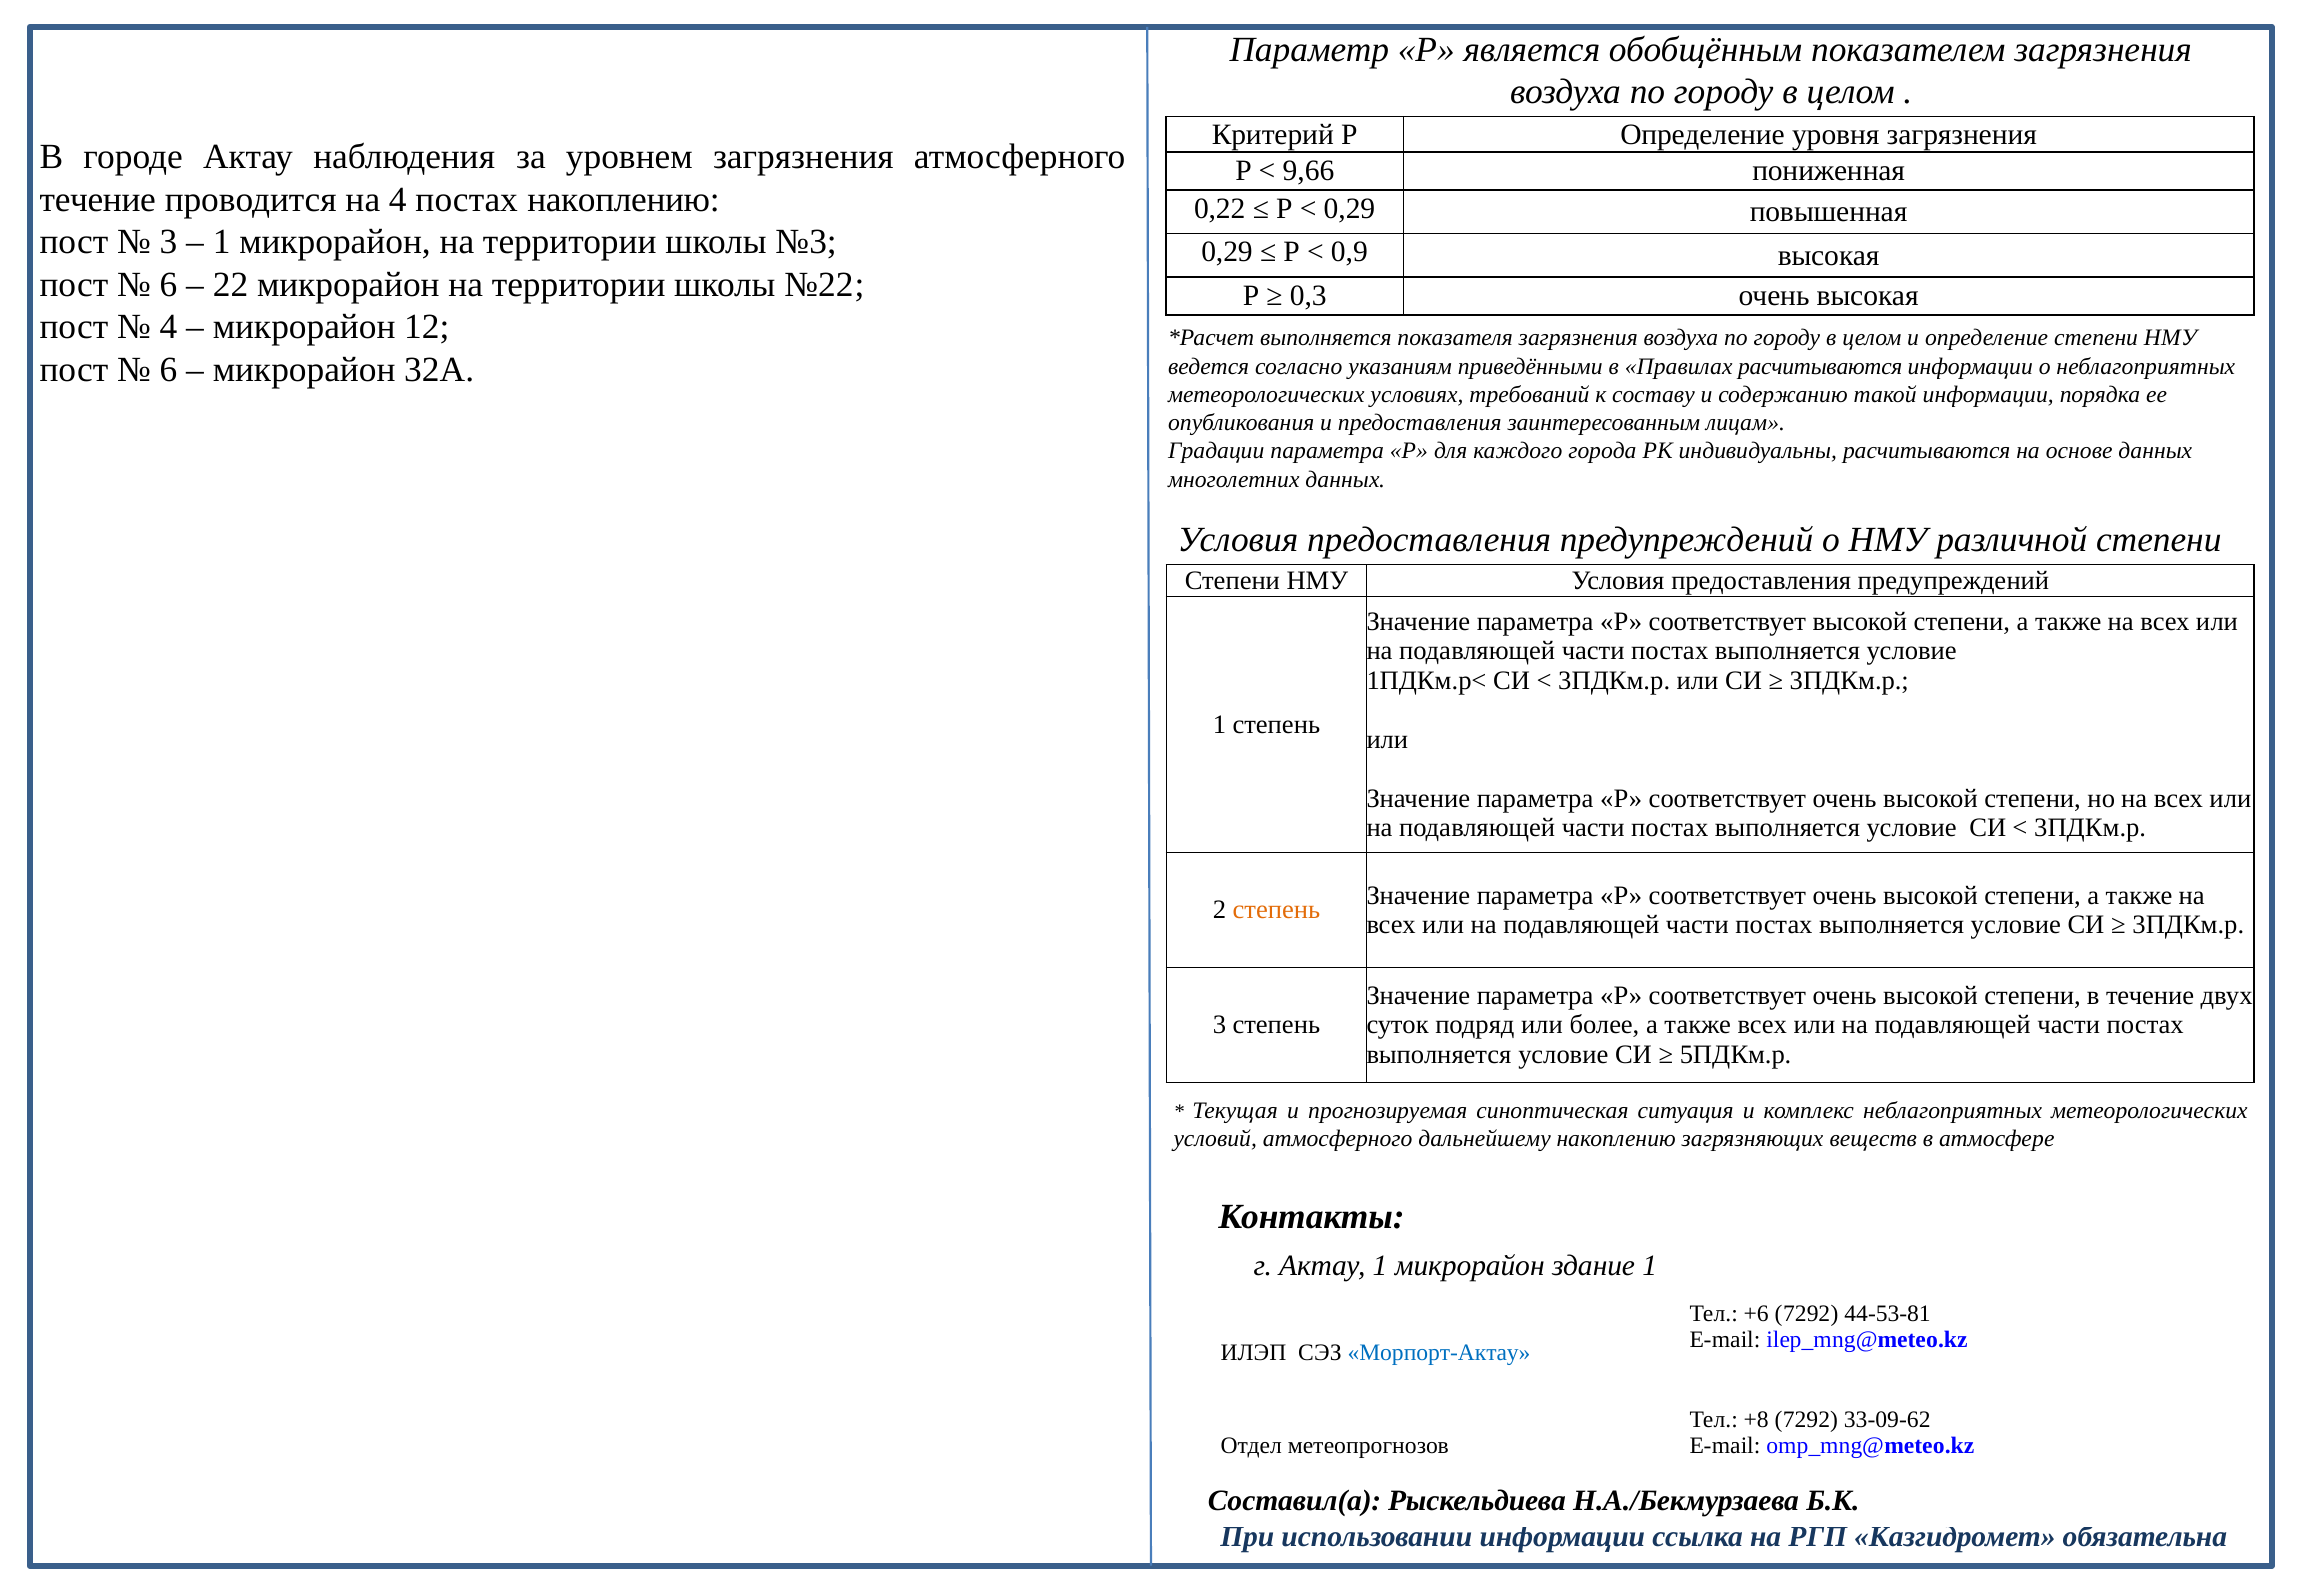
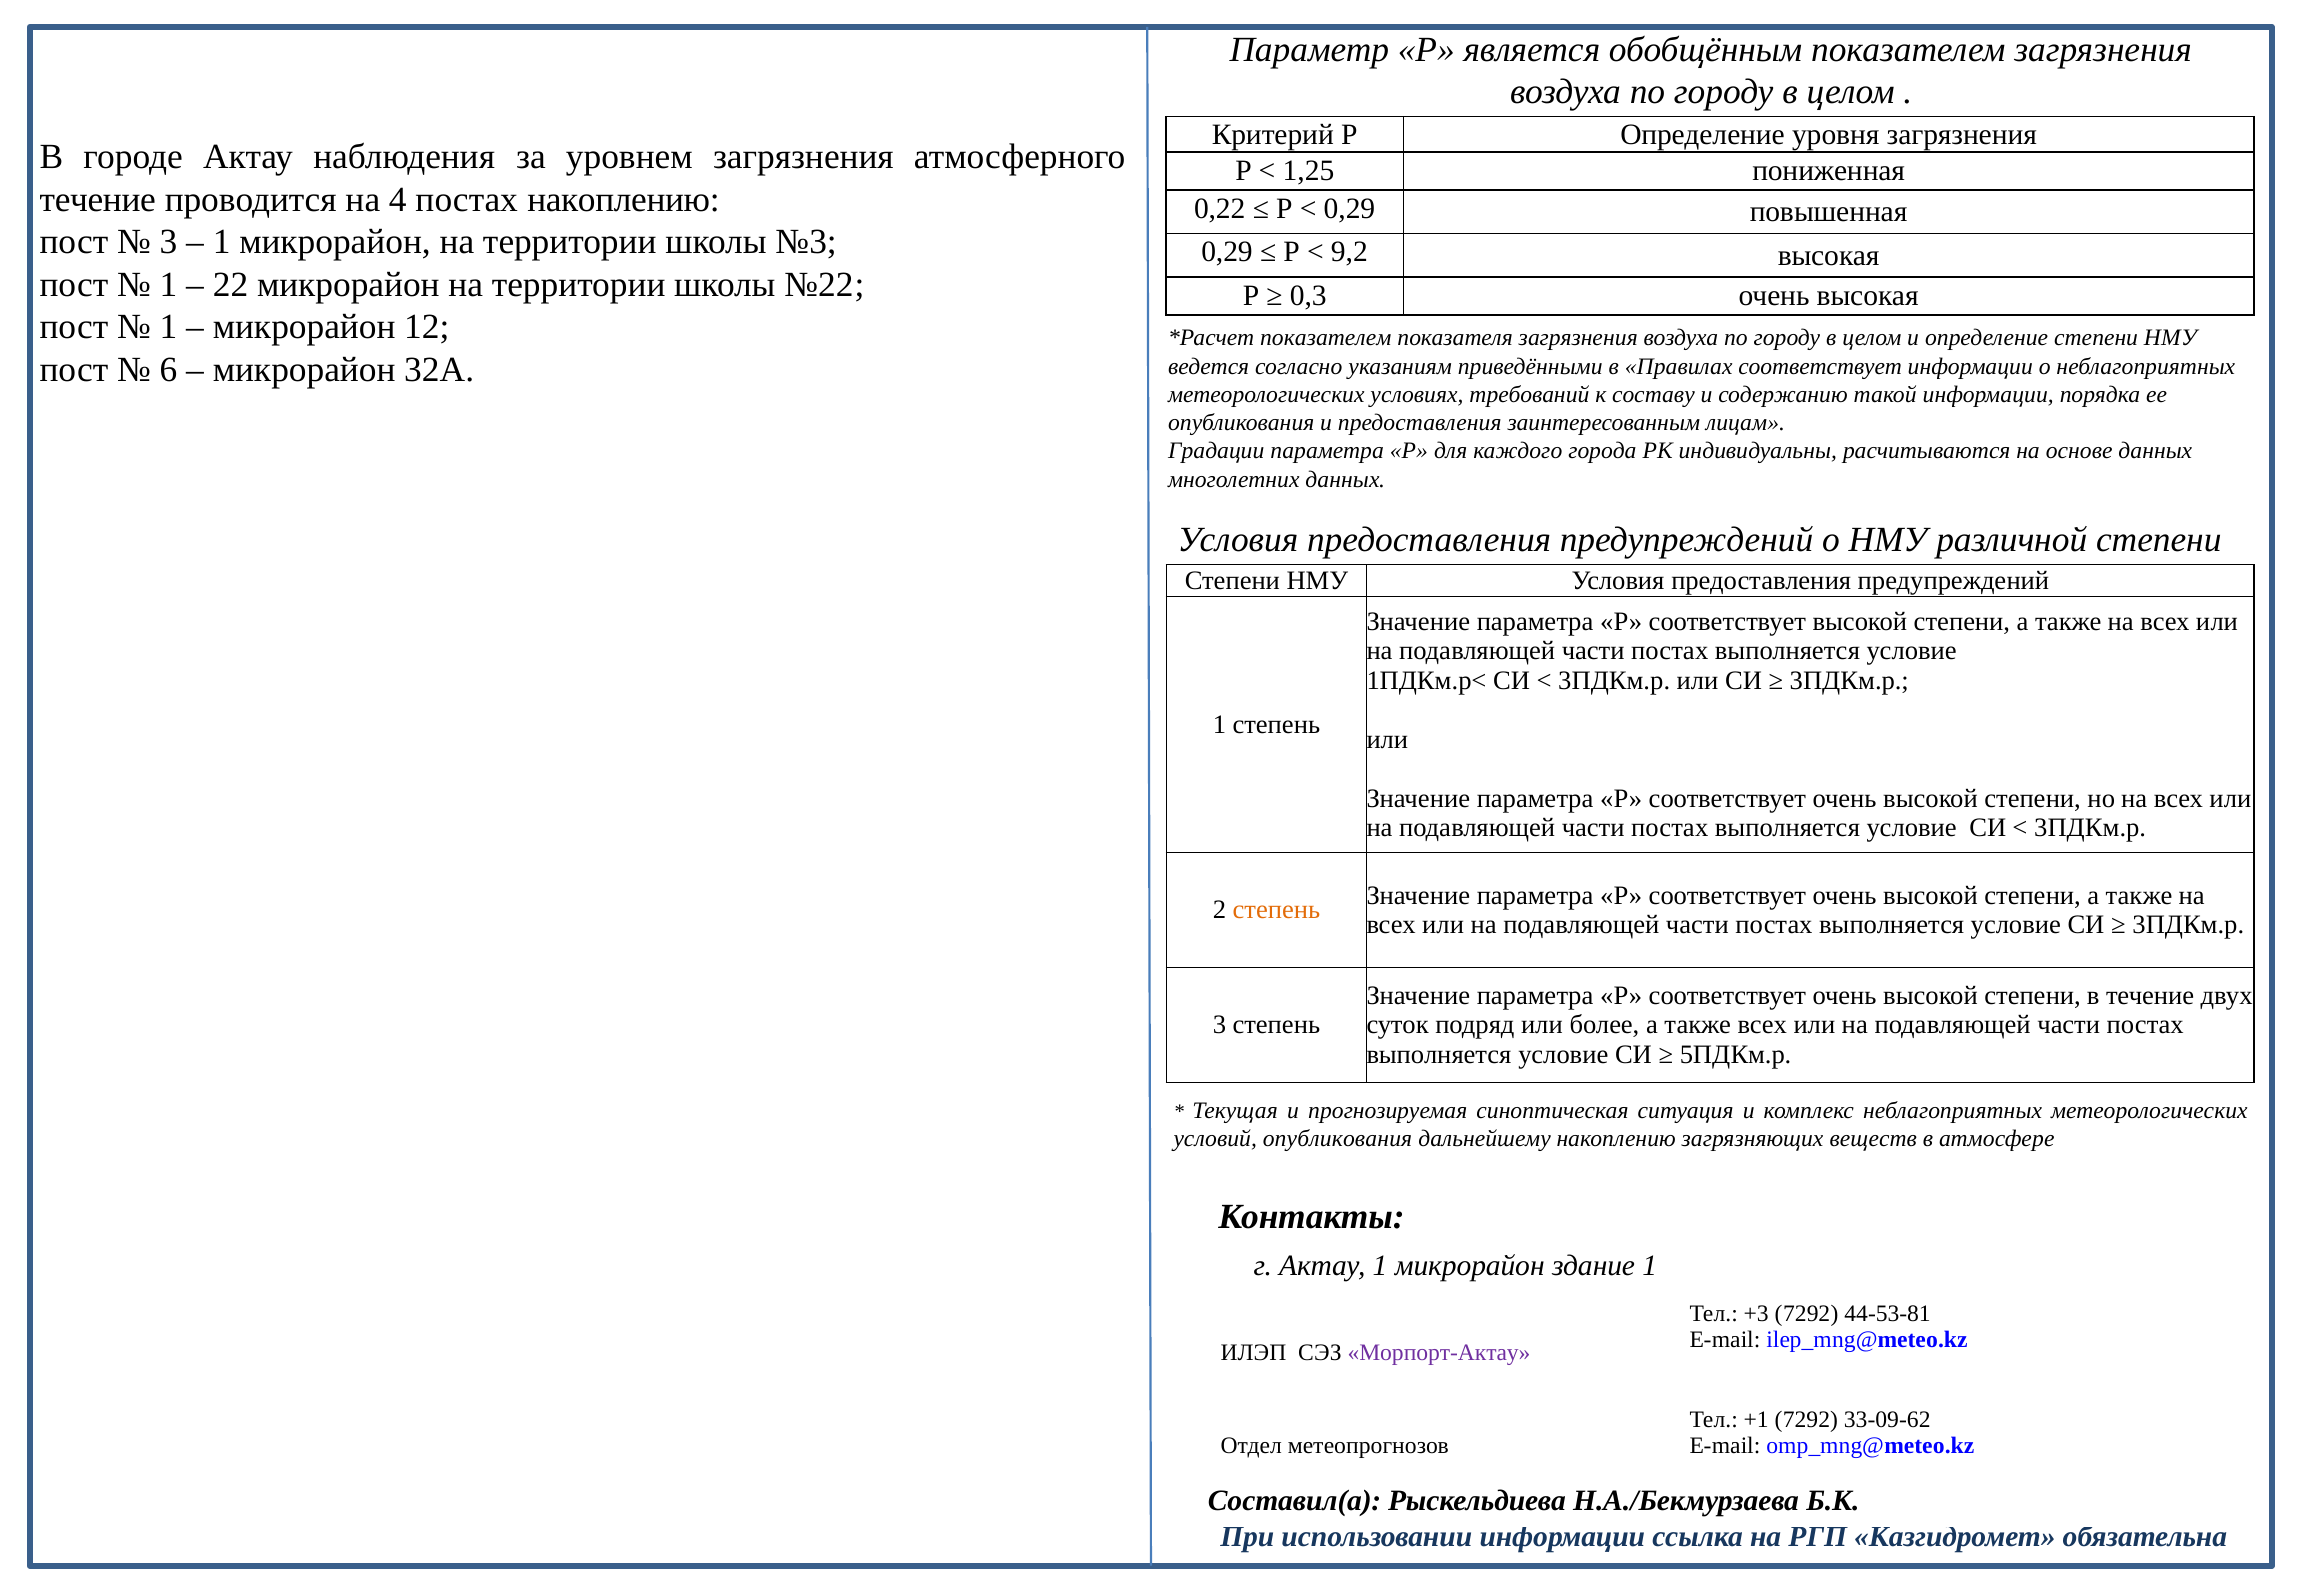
9,66: 9,66 -> 1,25 (1308, 171)
0,9: 0,9 -> 9,2 (1349, 252)
6: 6 -> 1 (168, 285)
4: 4 -> 1 (168, 327)
выполняется: выполняется -> показателем (1326, 338)
Правилах расчитываются: расчитываются -> соответствует (1820, 366)
условий атмосферного: атмосферного -> опубликования (1337, 1139)
+6: +6 -> +3 (1756, 1314)
Морпорт-Актау colour: blue -> purple (1439, 1353)
+8: +8 -> +1 (1756, 1420)
